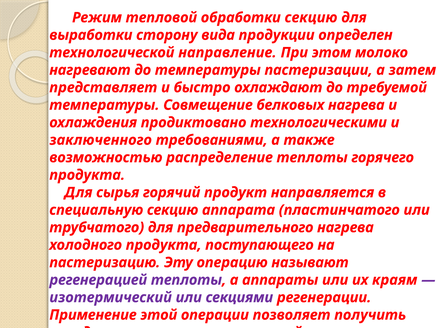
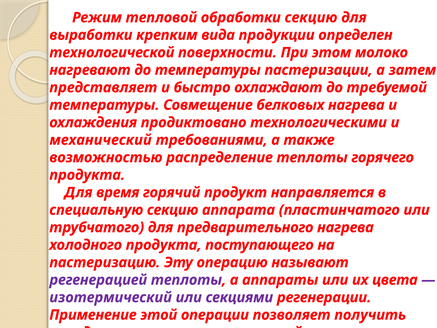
сторону: сторону -> крепким (167, 35)
направление: направление -> поверхности (227, 52)
заключенного: заключенного -> механический (101, 140)
сырья: сырья -> время (118, 192)
краям: краям -> цвета (395, 280)
